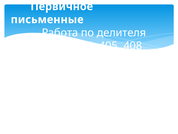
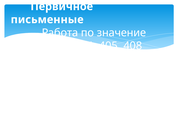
делителя: делителя -> значение (121, 33)
